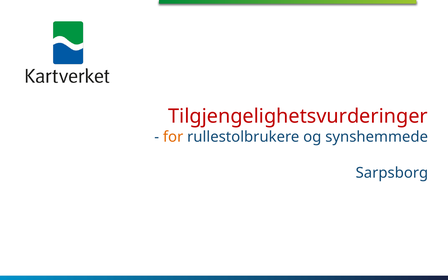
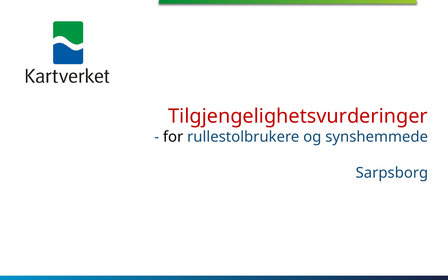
for colour: orange -> black (173, 137)
